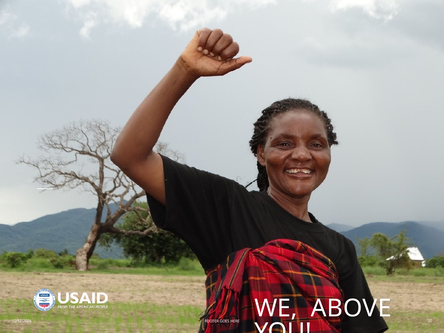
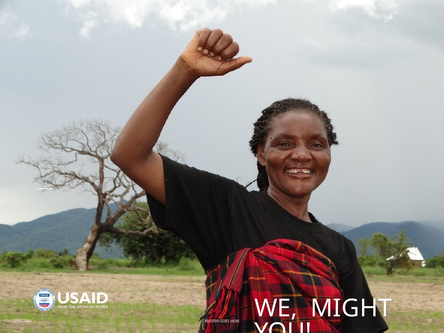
ABOVE: ABOVE -> MIGHT (351, 308)
